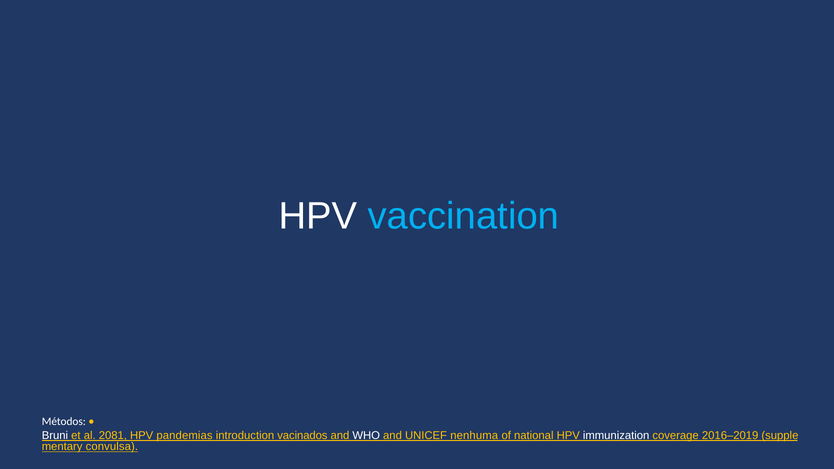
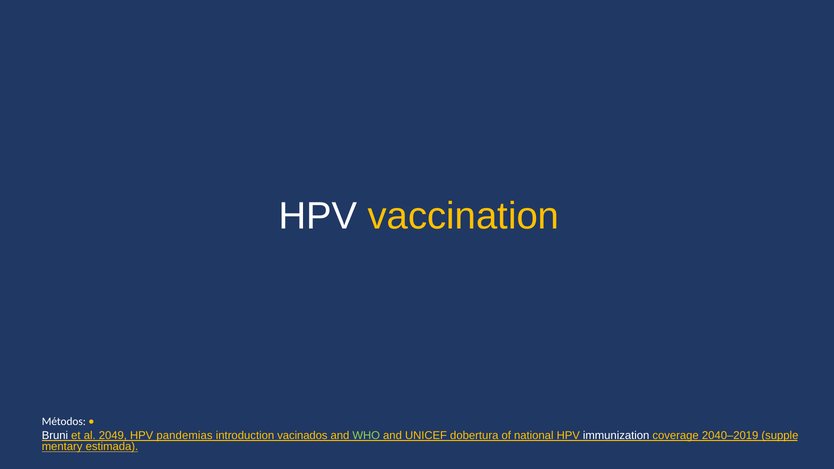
vaccination colour: light blue -> yellow (463, 216)
2081: 2081 -> 2049 (113, 436)
WHO colour: white -> light green (366, 436)
nenhuma: nenhuma -> dobertura (474, 436)
2016–2019: 2016–2019 -> 2040–2019 (730, 436)
convulsa: convulsa -> estimada (112, 447)
